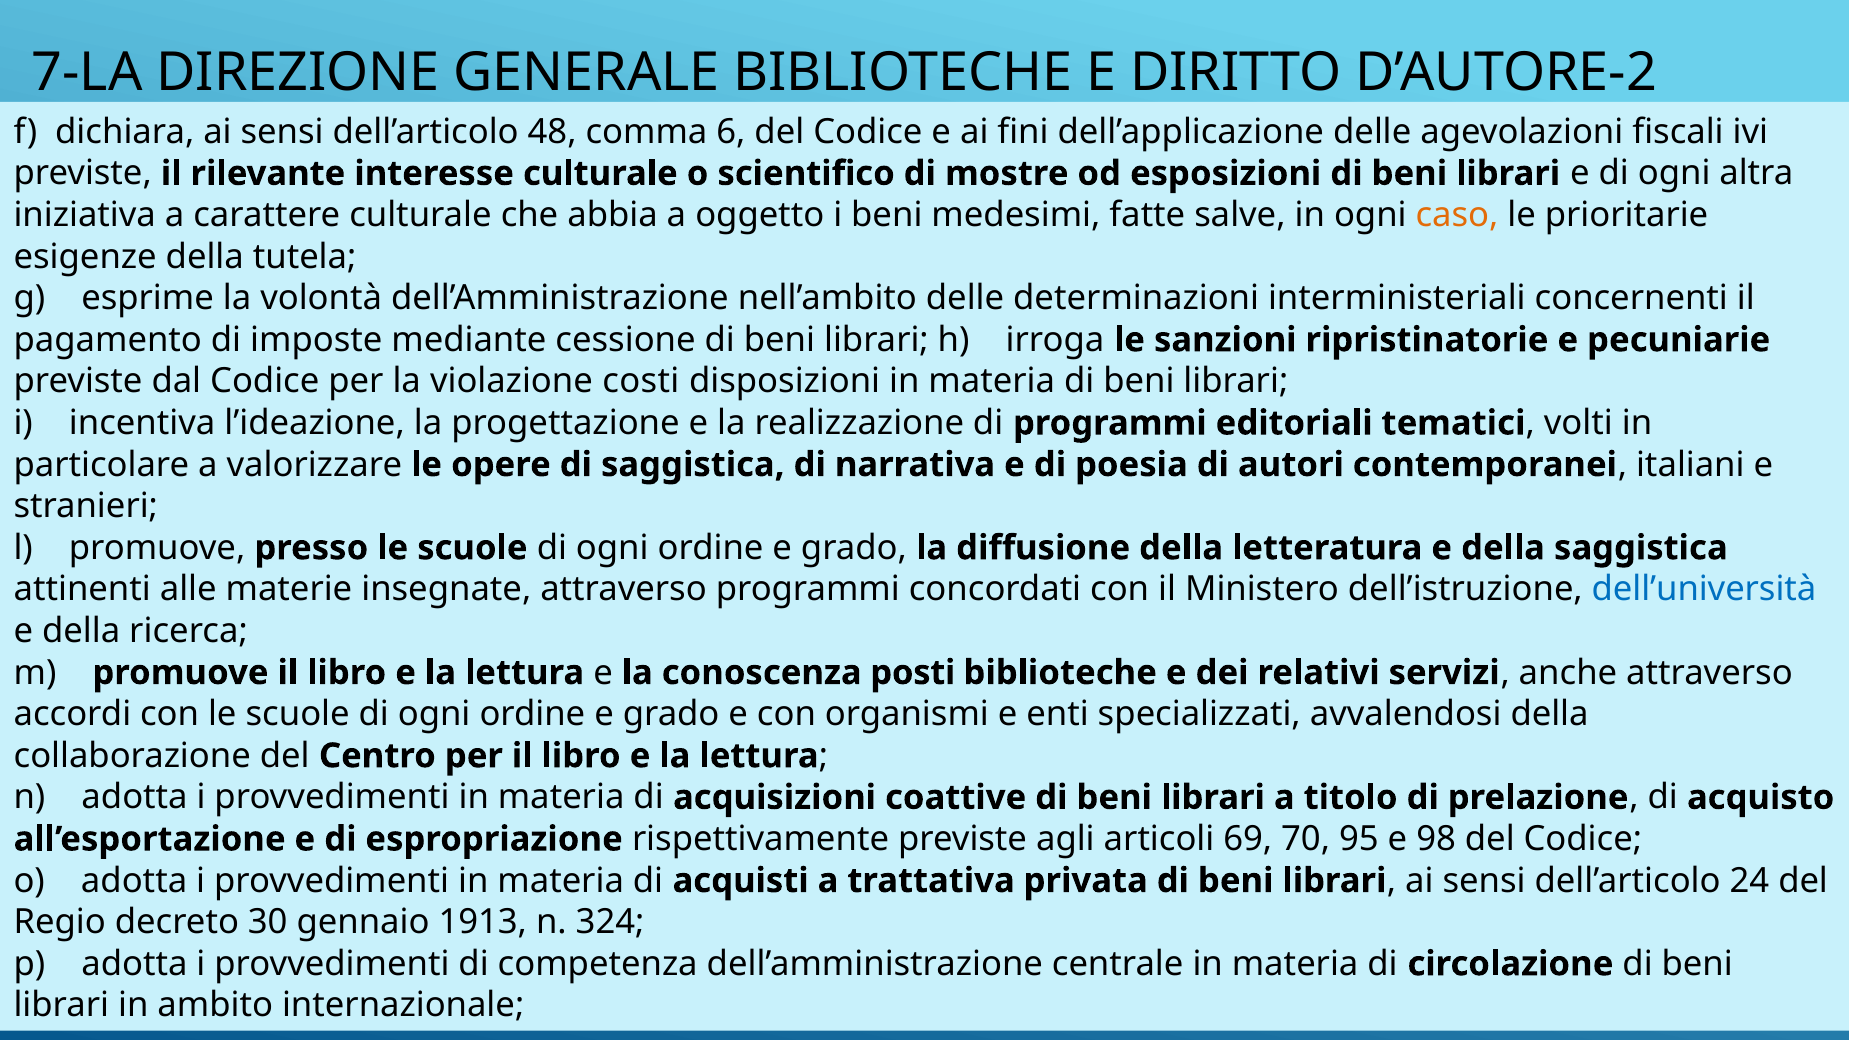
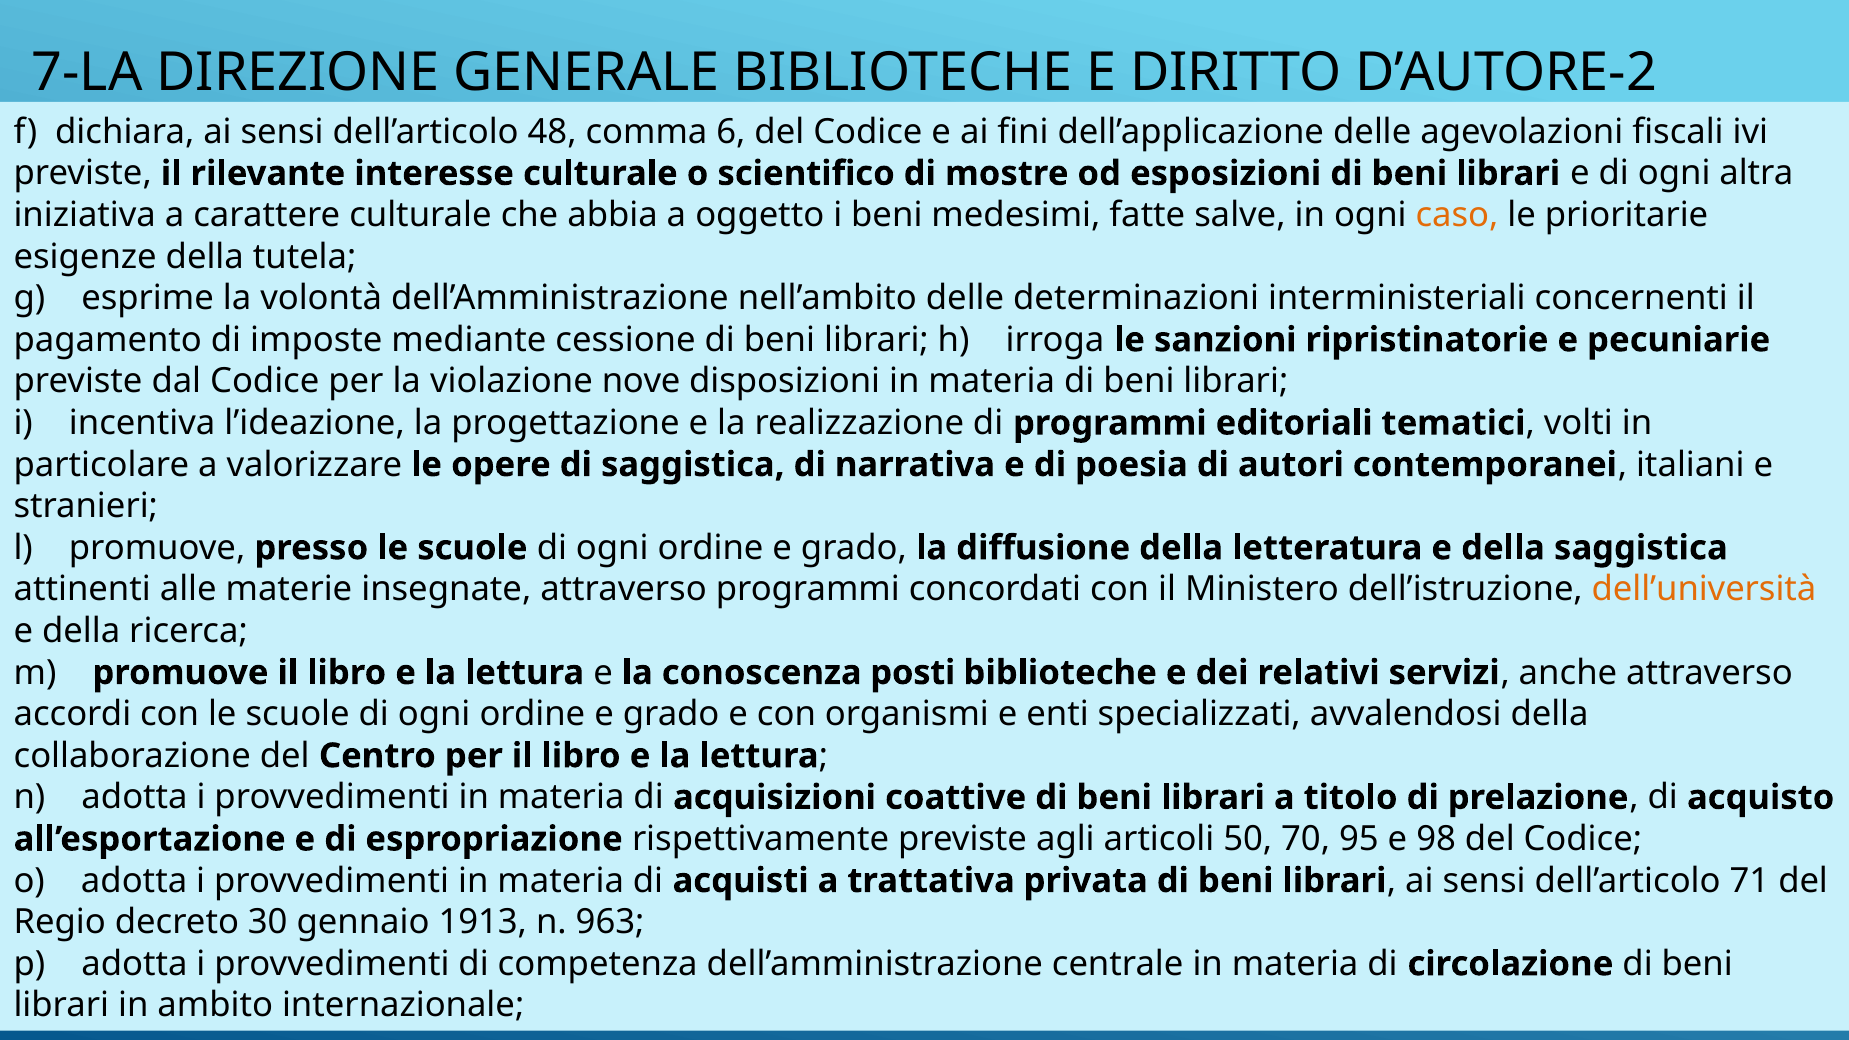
costi: costi -> nove (641, 381)
dell’università colour: blue -> orange (1704, 589)
69: 69 -> 50 (1248, 839)
24: 24 -> 71 (1749, 881)
324: 324 -> 963 (610, 922)
